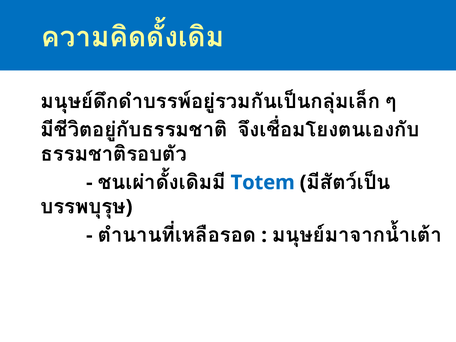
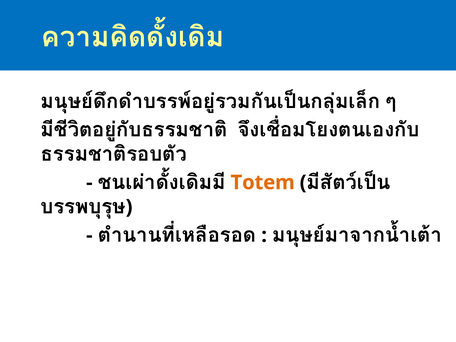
Totem colour: blue -> orange (263, 183)
